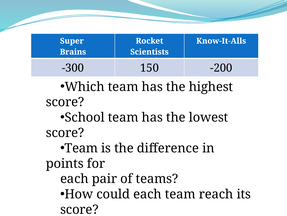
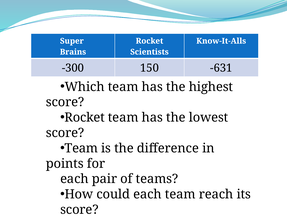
-200: -200 -> -631 (221, 68)
School: School -> Rocket (85, 117)
